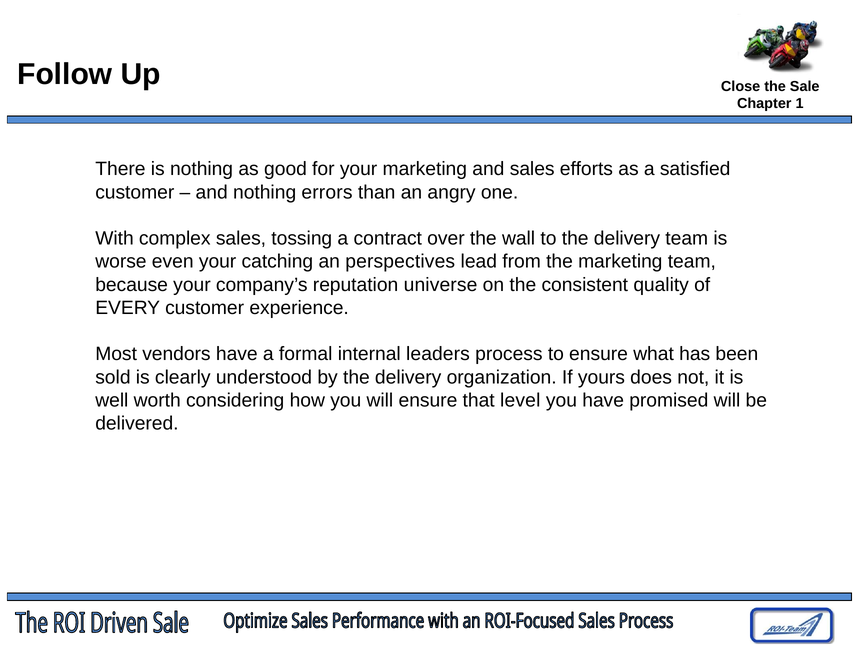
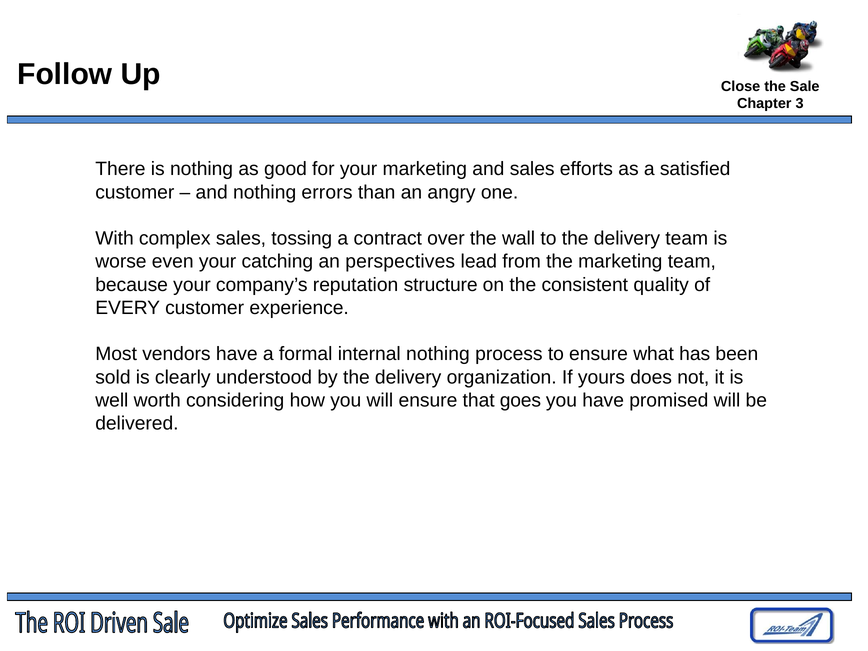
1: 1 -> 3 (800, 104)
universe: universe -> structure (441, 285)
internal leaders: leaders -> nothing (438, 354)
level: level -> goes (520, 400)
